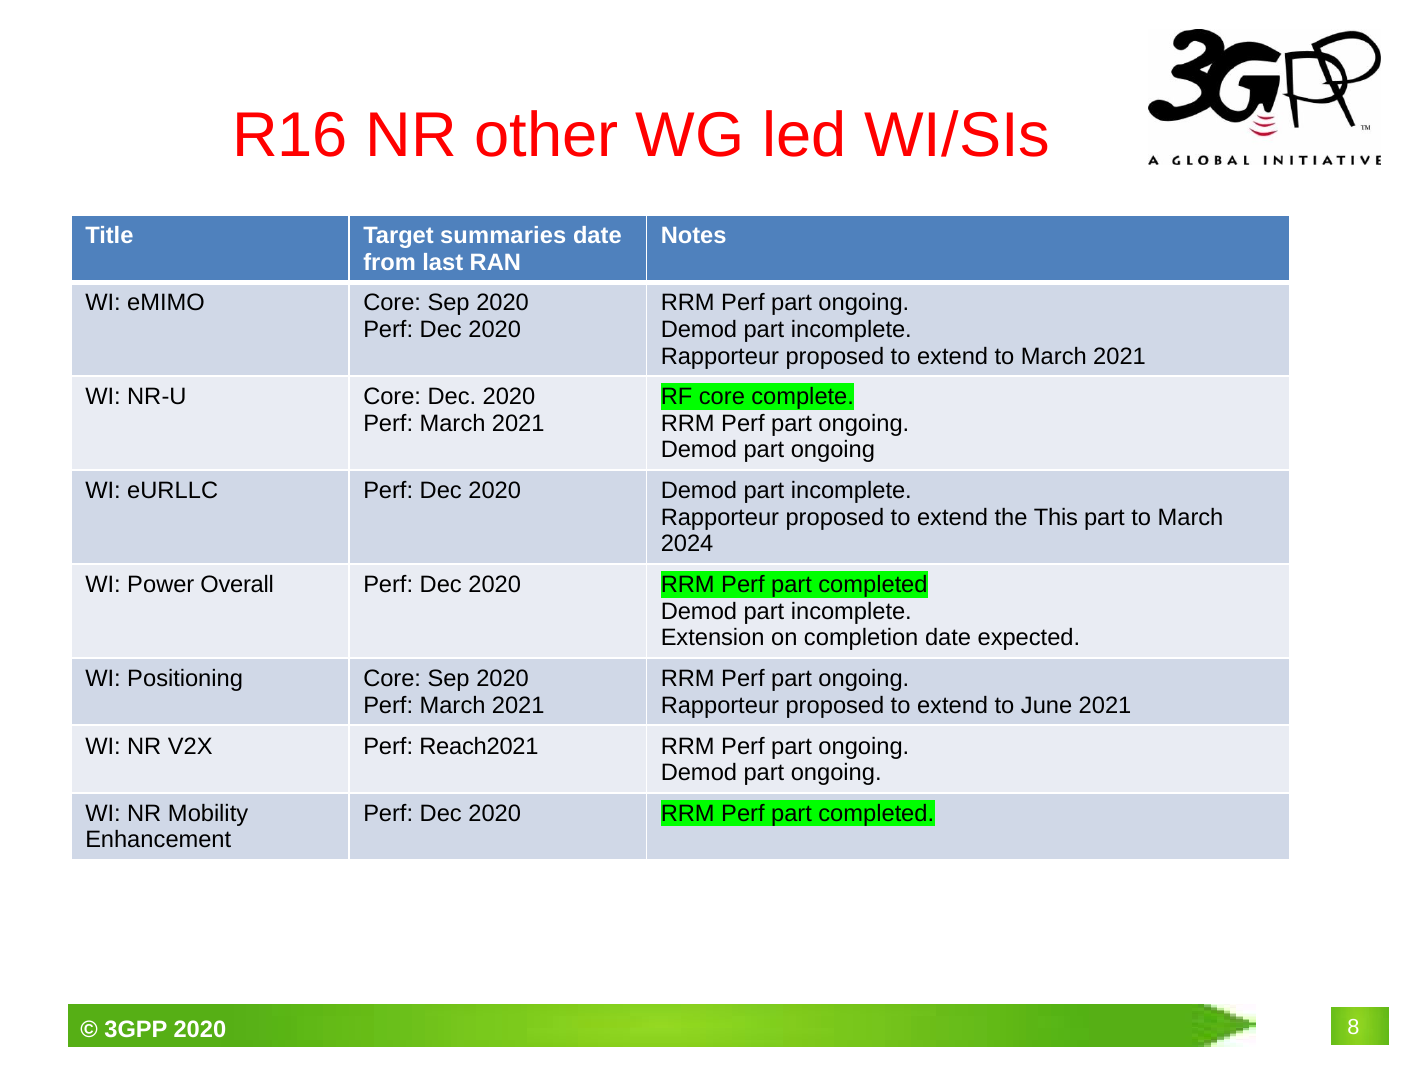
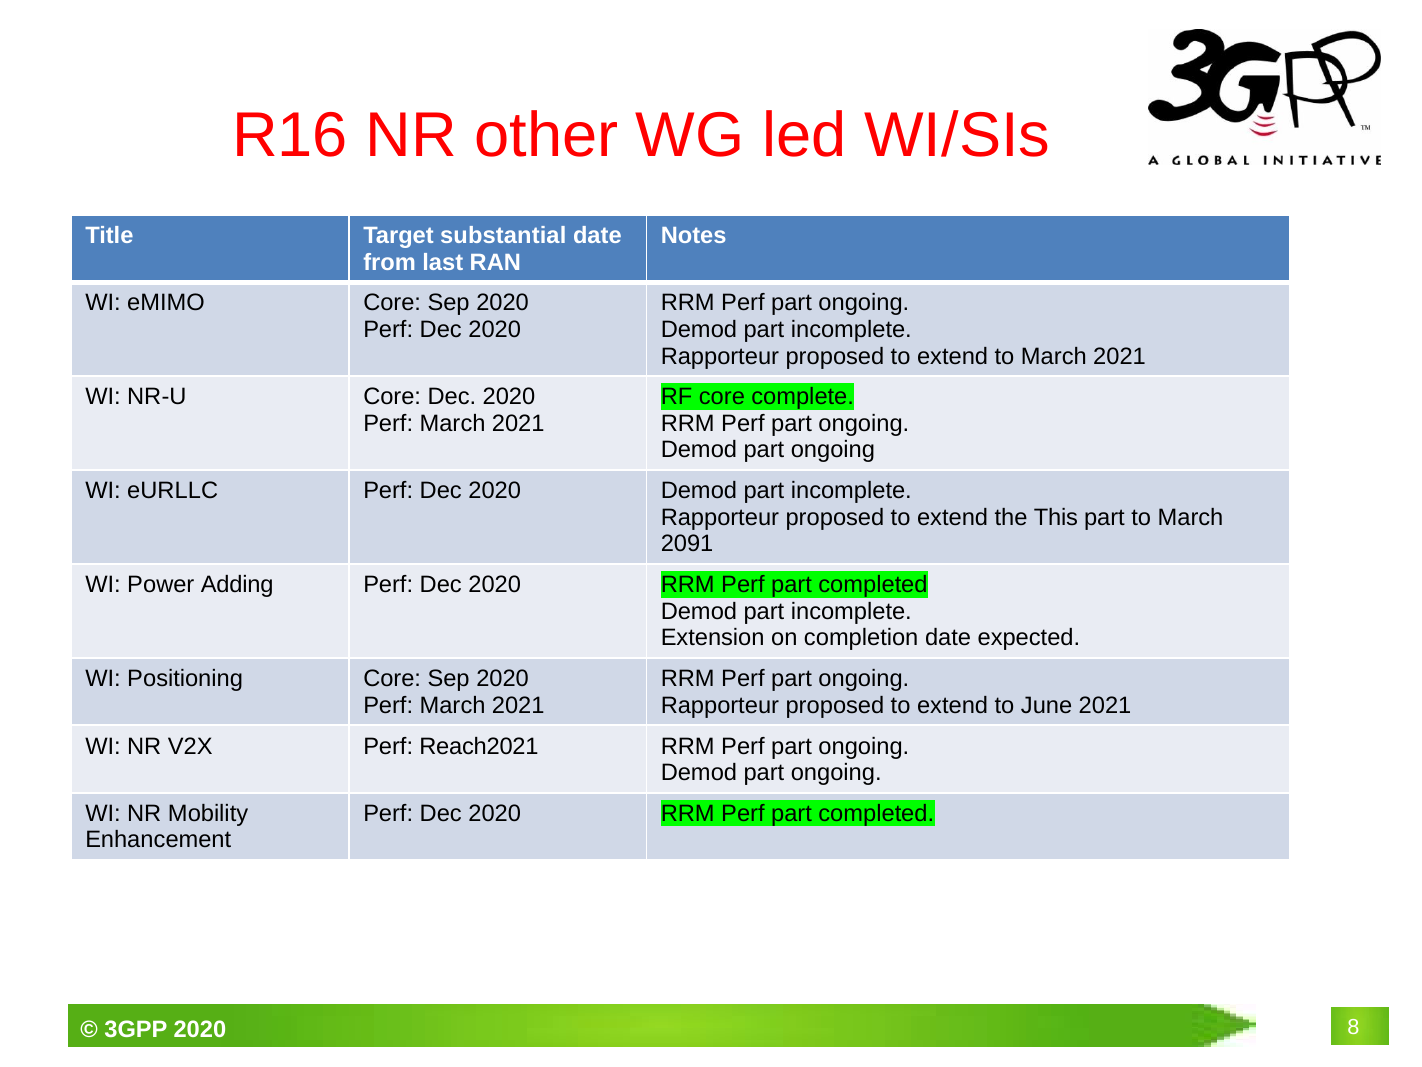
summaries: summaries -> substantial (503, 236)
2024: 2024 -> 2091 (687, 544)
Overall: Overall -> Adding (237, 585)
